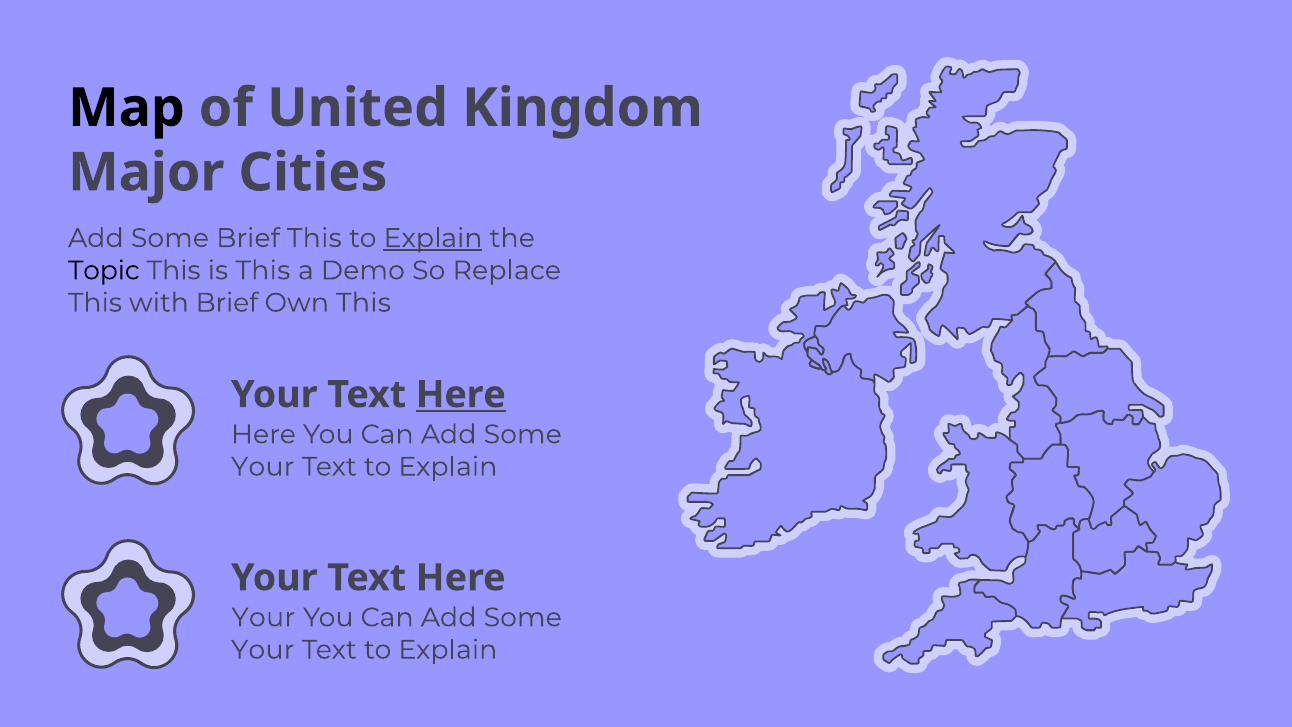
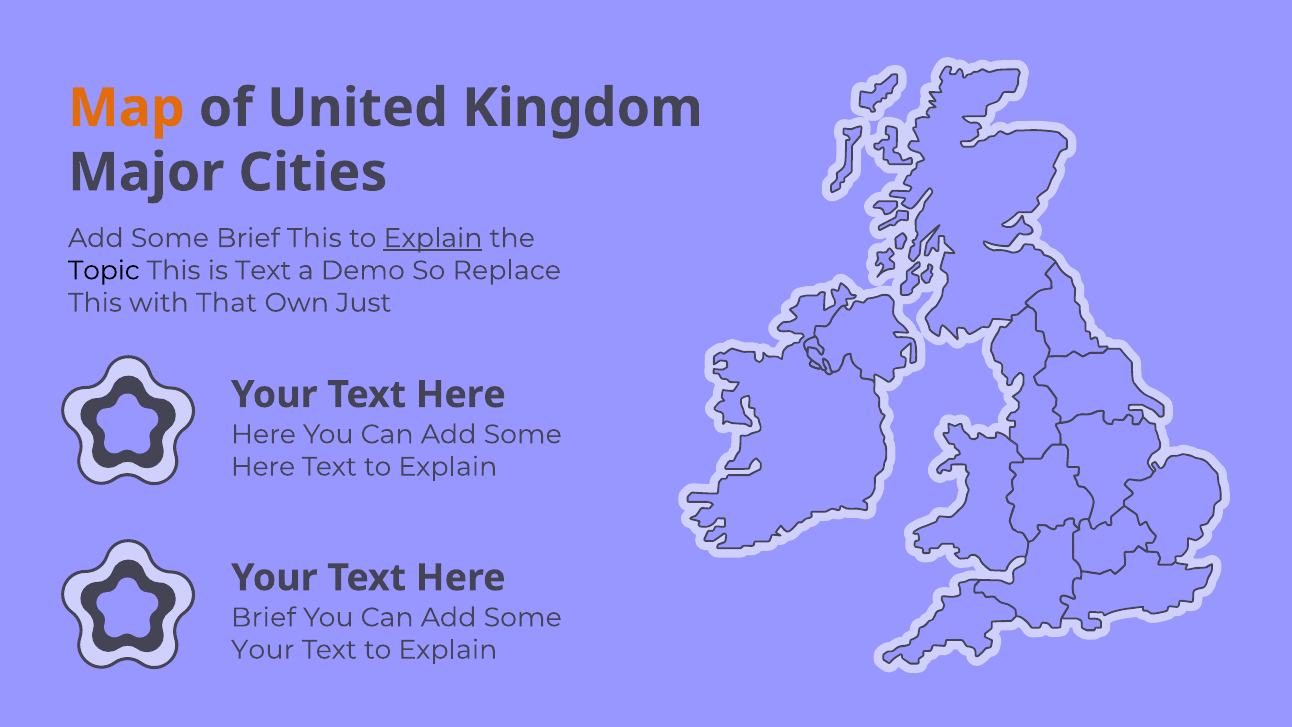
Map colour: black -> orange (126, 108)
is This: This -> Text (263, 270)
with Brief: Brief -> That (227, 303)
Own This: This -> Just (364, 303)
Here underline: present -> none (461, 395)
Your: Your -> Here (263, 467)
Your: Your -> Brief (263, 617)
